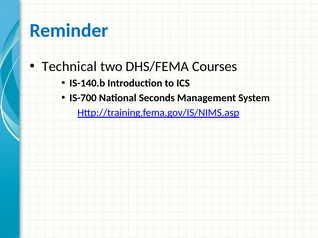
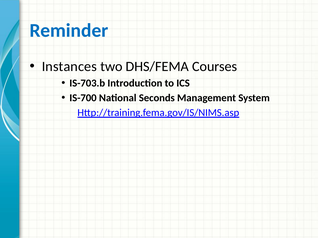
Technical: Technical -> Instances (69, 67)
IS-140.b: IS-140.b -> IS-703.b (87, 83)
